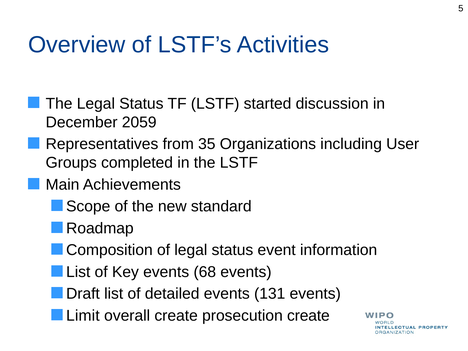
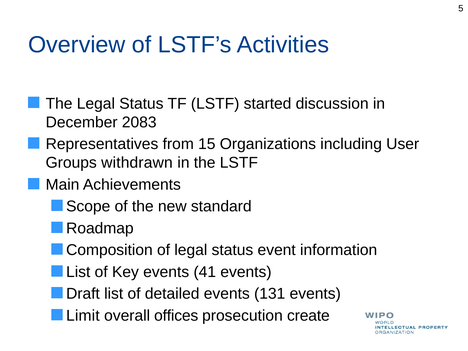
2059: 2059 -> 2083 (139, 122)
35: 35 -> 15 (207, 144)
completed: completed -> withdrawn (137, 163)
68: 68 -> 41 (205, 272)
overall create: create -> offices (176, 316)
